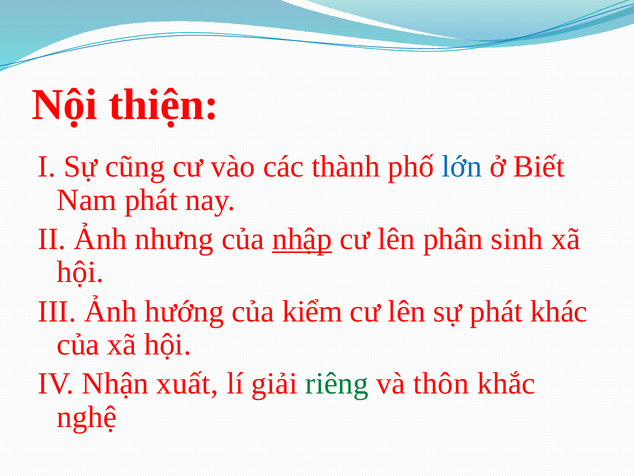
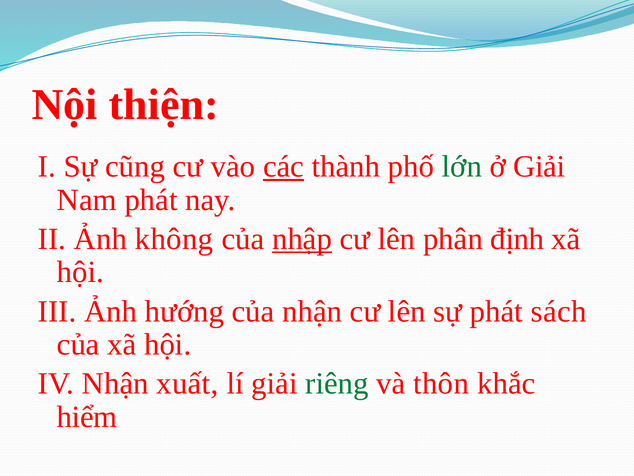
các underline: none -> present (284, 166)
lớn colour: blue -> green (462, 166)
ở Biết: Biết -> Giải (539, 166)
nhưng: nhưng -> không (174, 239)
sinh: sinh -> định (517, 239)
của kiểm: kiểm -> nhận (312, 311)
khác: khác -> sách (559, 311)
nghệ: nghệ -> hiểm (87, 417)
